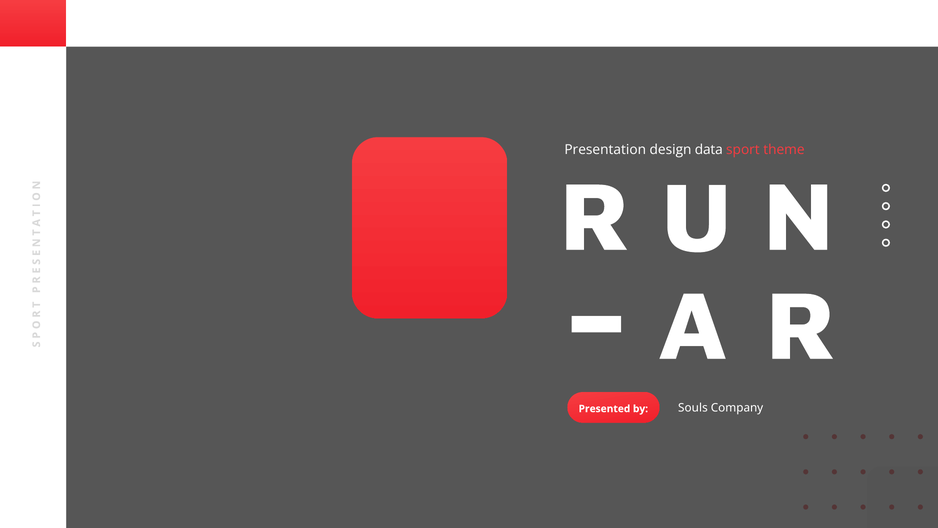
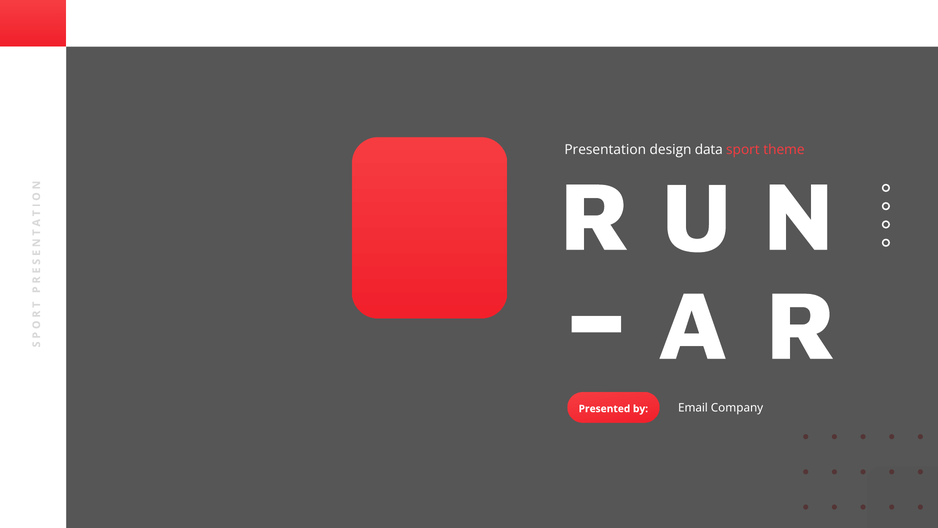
Souls: Souls -> Email (693, 408)
